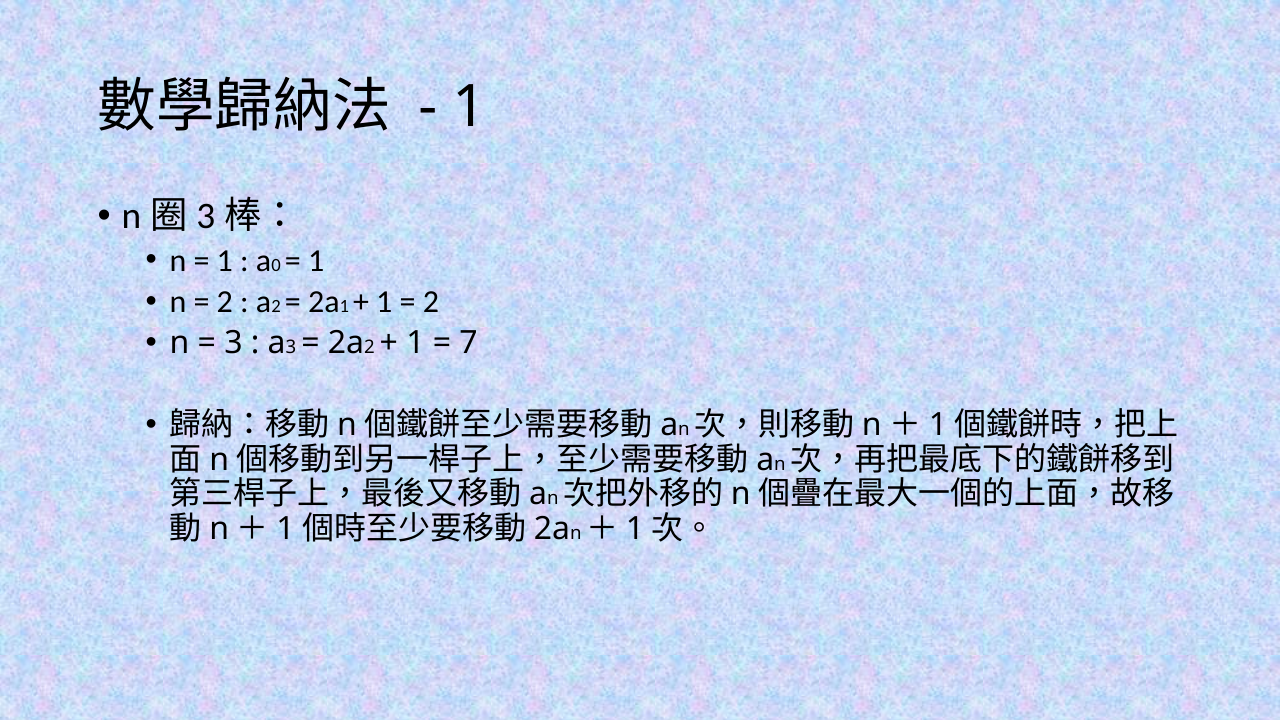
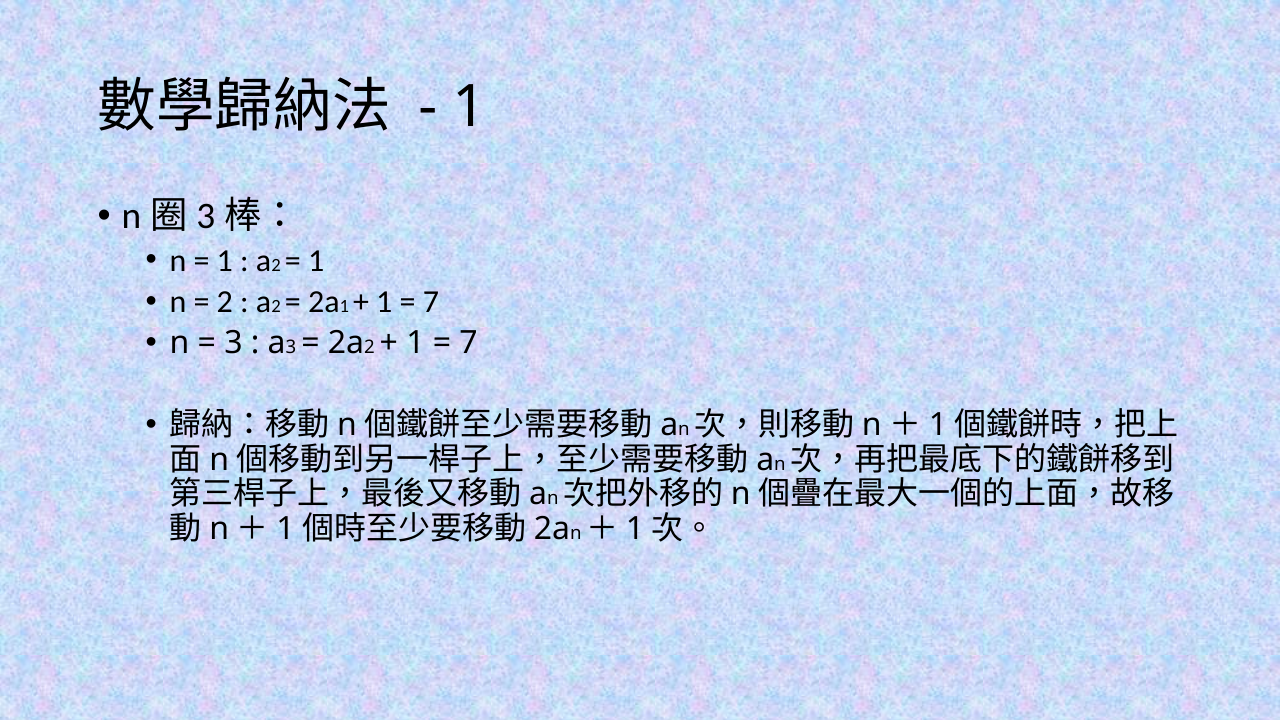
0: 0 -> 2 (276, 265)
2: 2 -> 7 (431, 302)
